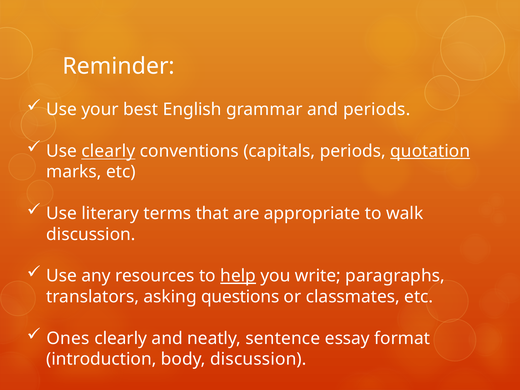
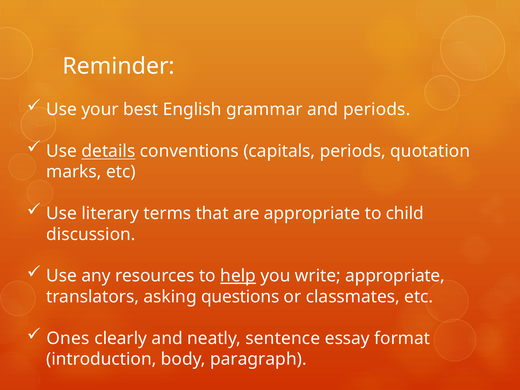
Use clearly: clearly -> details (108, 151)
quotation underline: present -> none (430, 151)
walk: walk -> child (405, 213)
write paragraphs: paragraphs -> appropriate (395, 276)
body discussion: discussion -> paragraph (258, 359)
